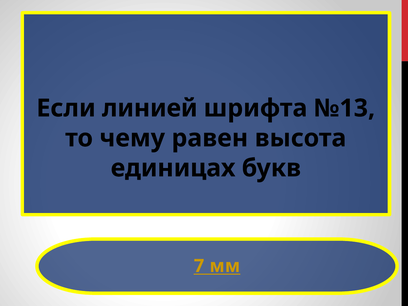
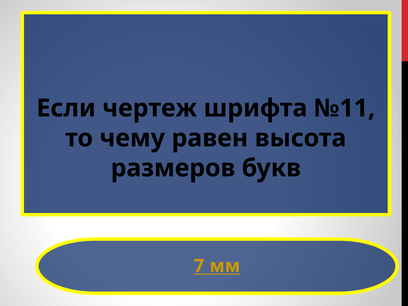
линией: линией -> чертеж (150, 108)
№13: №13 -> №11 (344, 108)
единицах: единицах -> размеров (173, 168)
